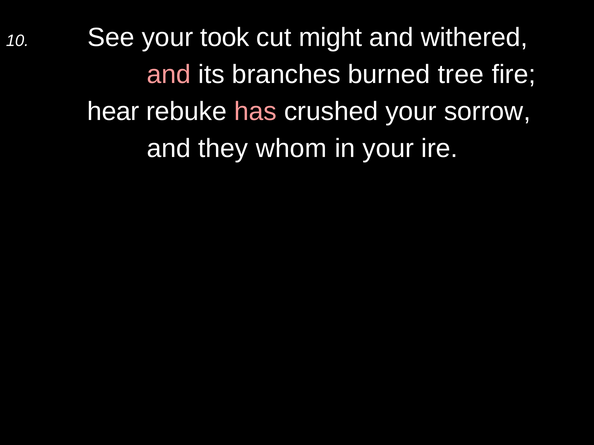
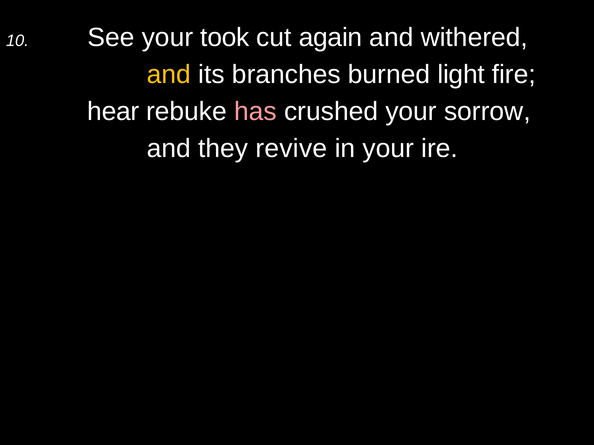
might: might -> again (331, 38)
and colour: pink -> yellow (169, 75)
tree: tree -> light (461, 75)
whom: whom -> revive (291, 148)
